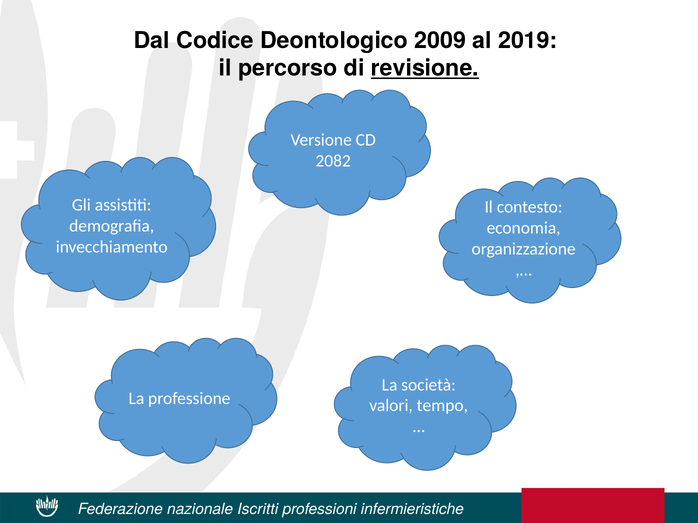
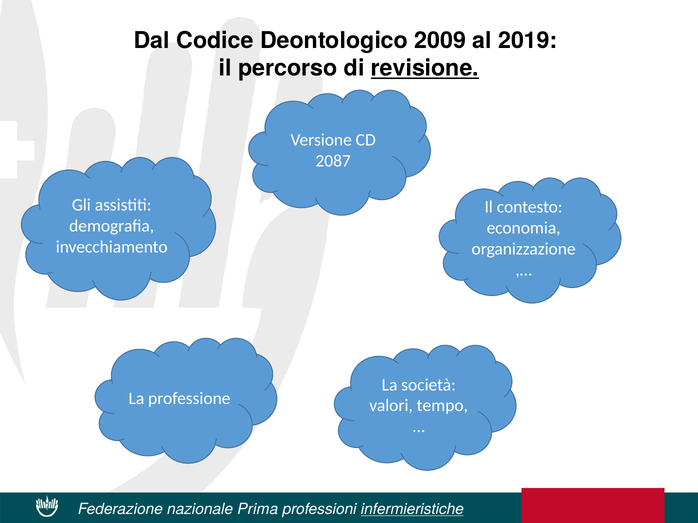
2082: 2082 -> 2087 (333, 161)
Iscritti: Iscritti -> Prima (258, 510)
infermieristiche underline: none -> present (412, 510)
